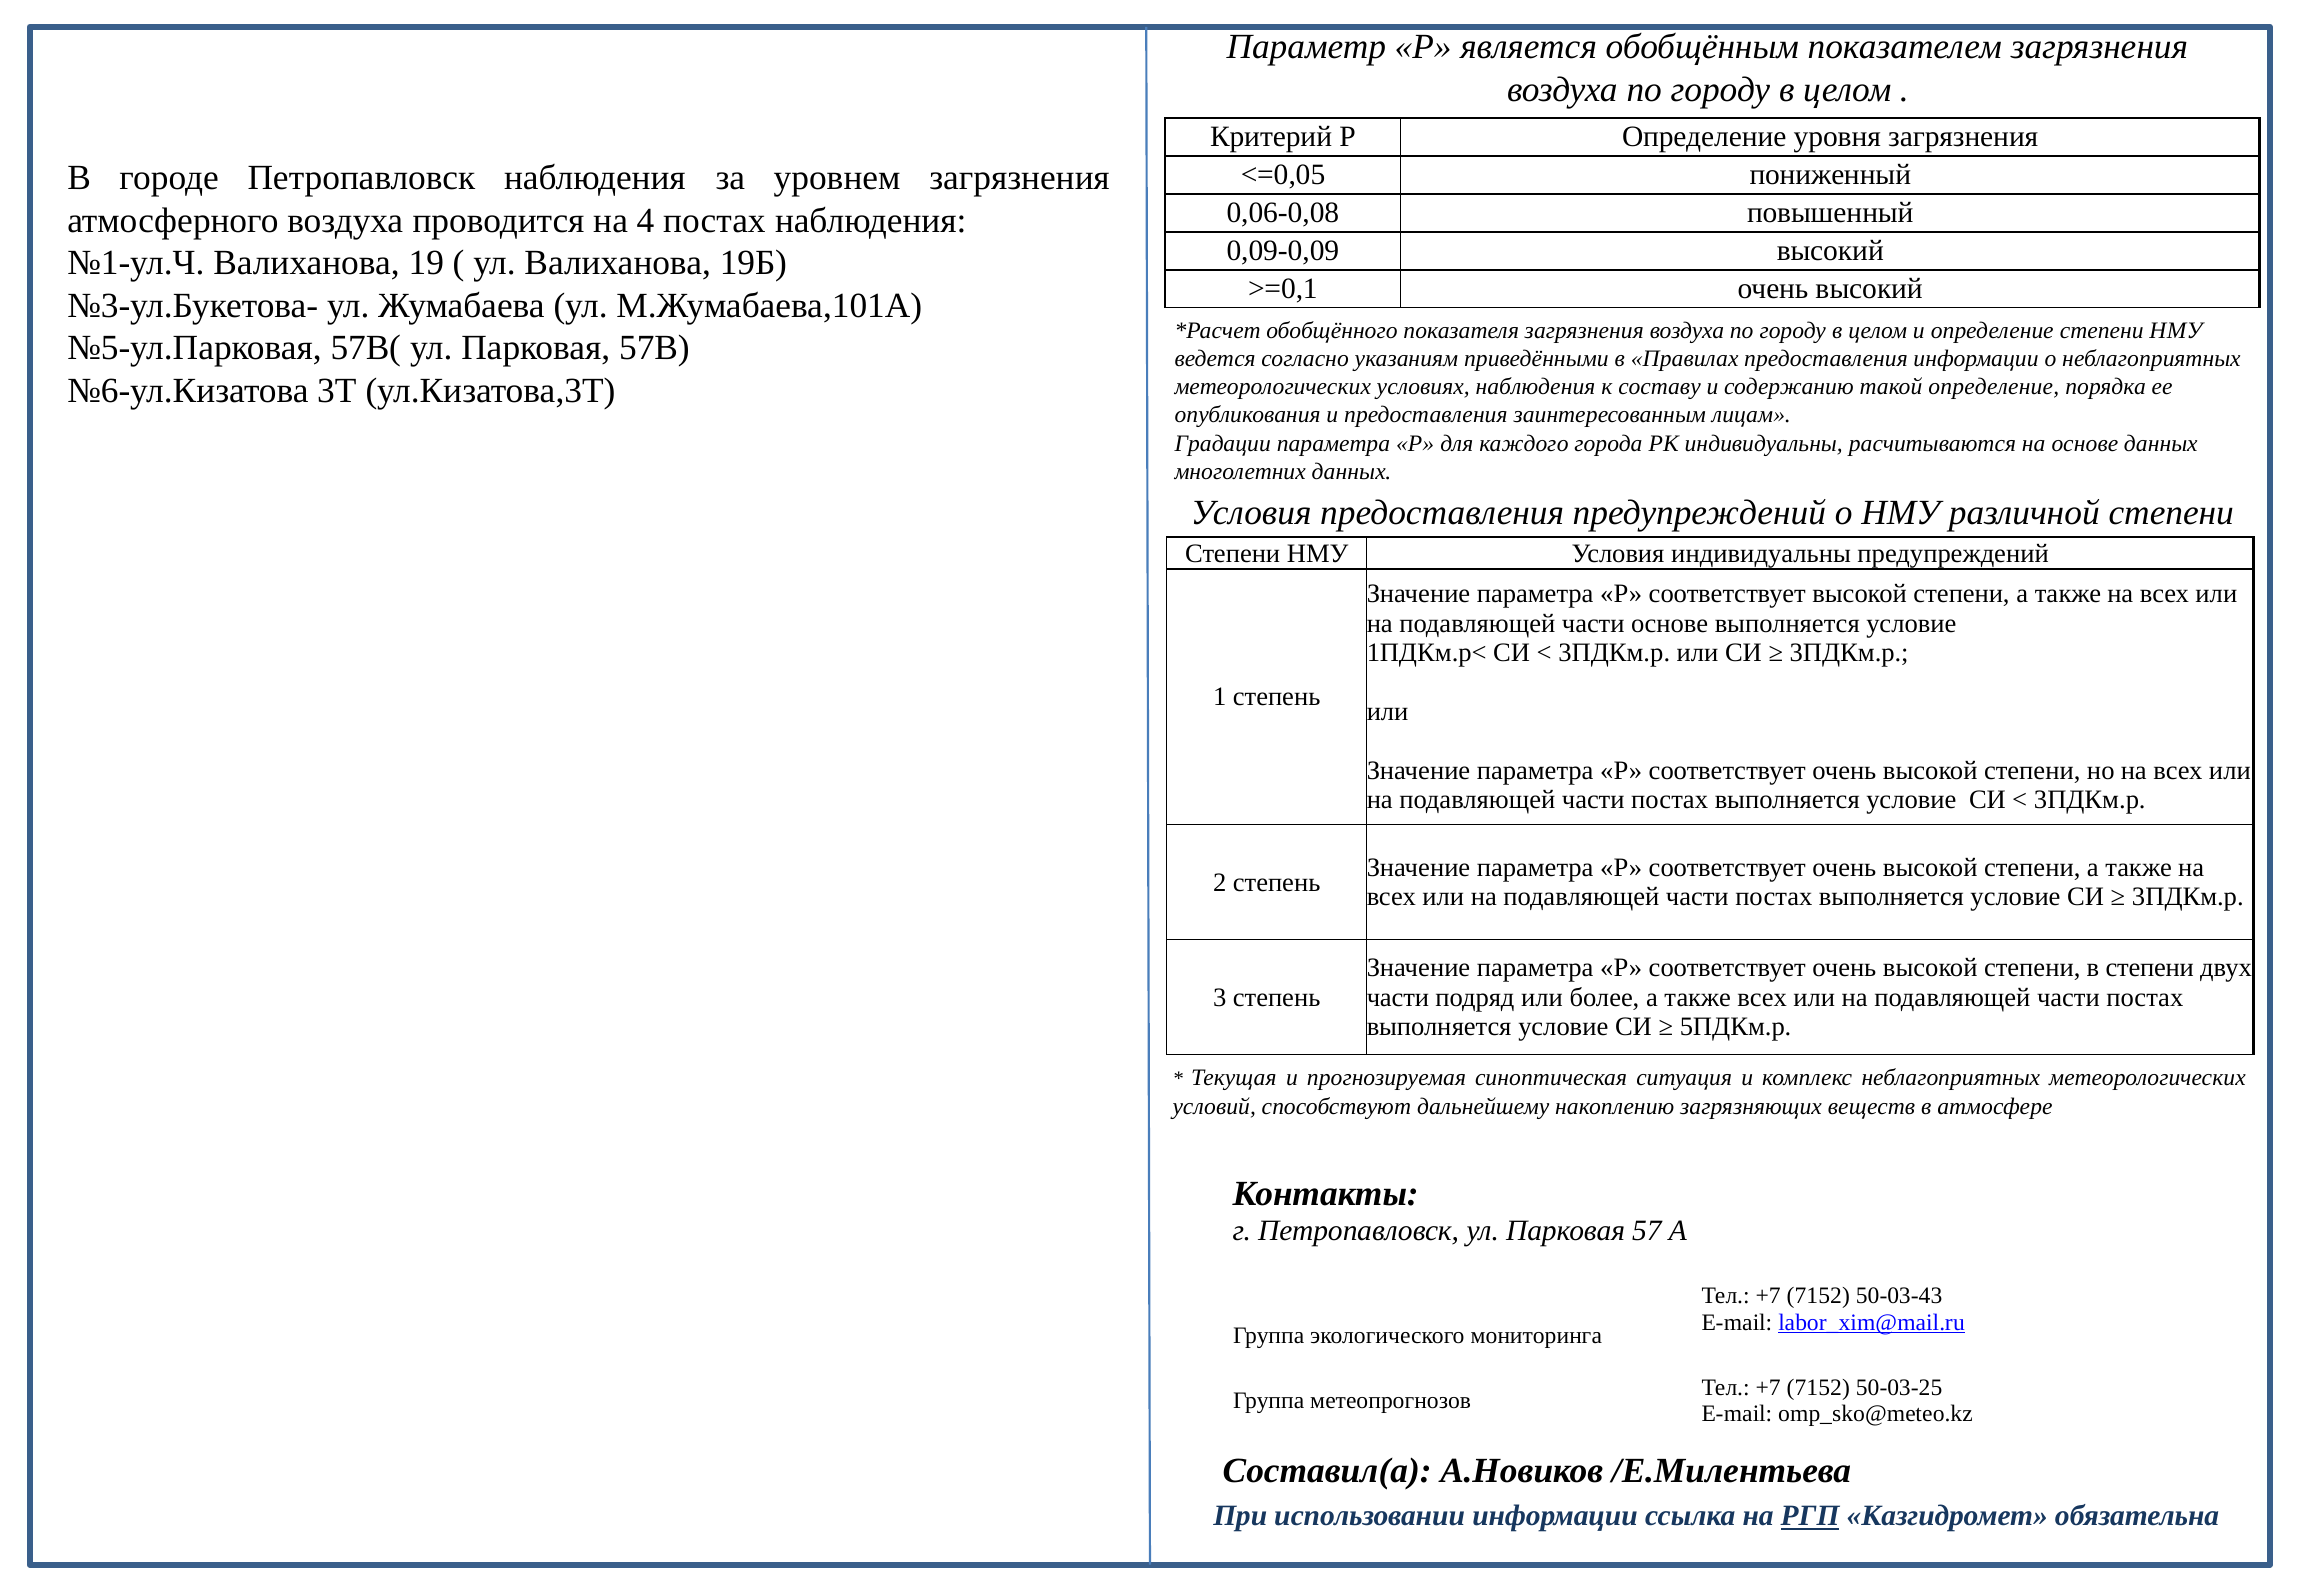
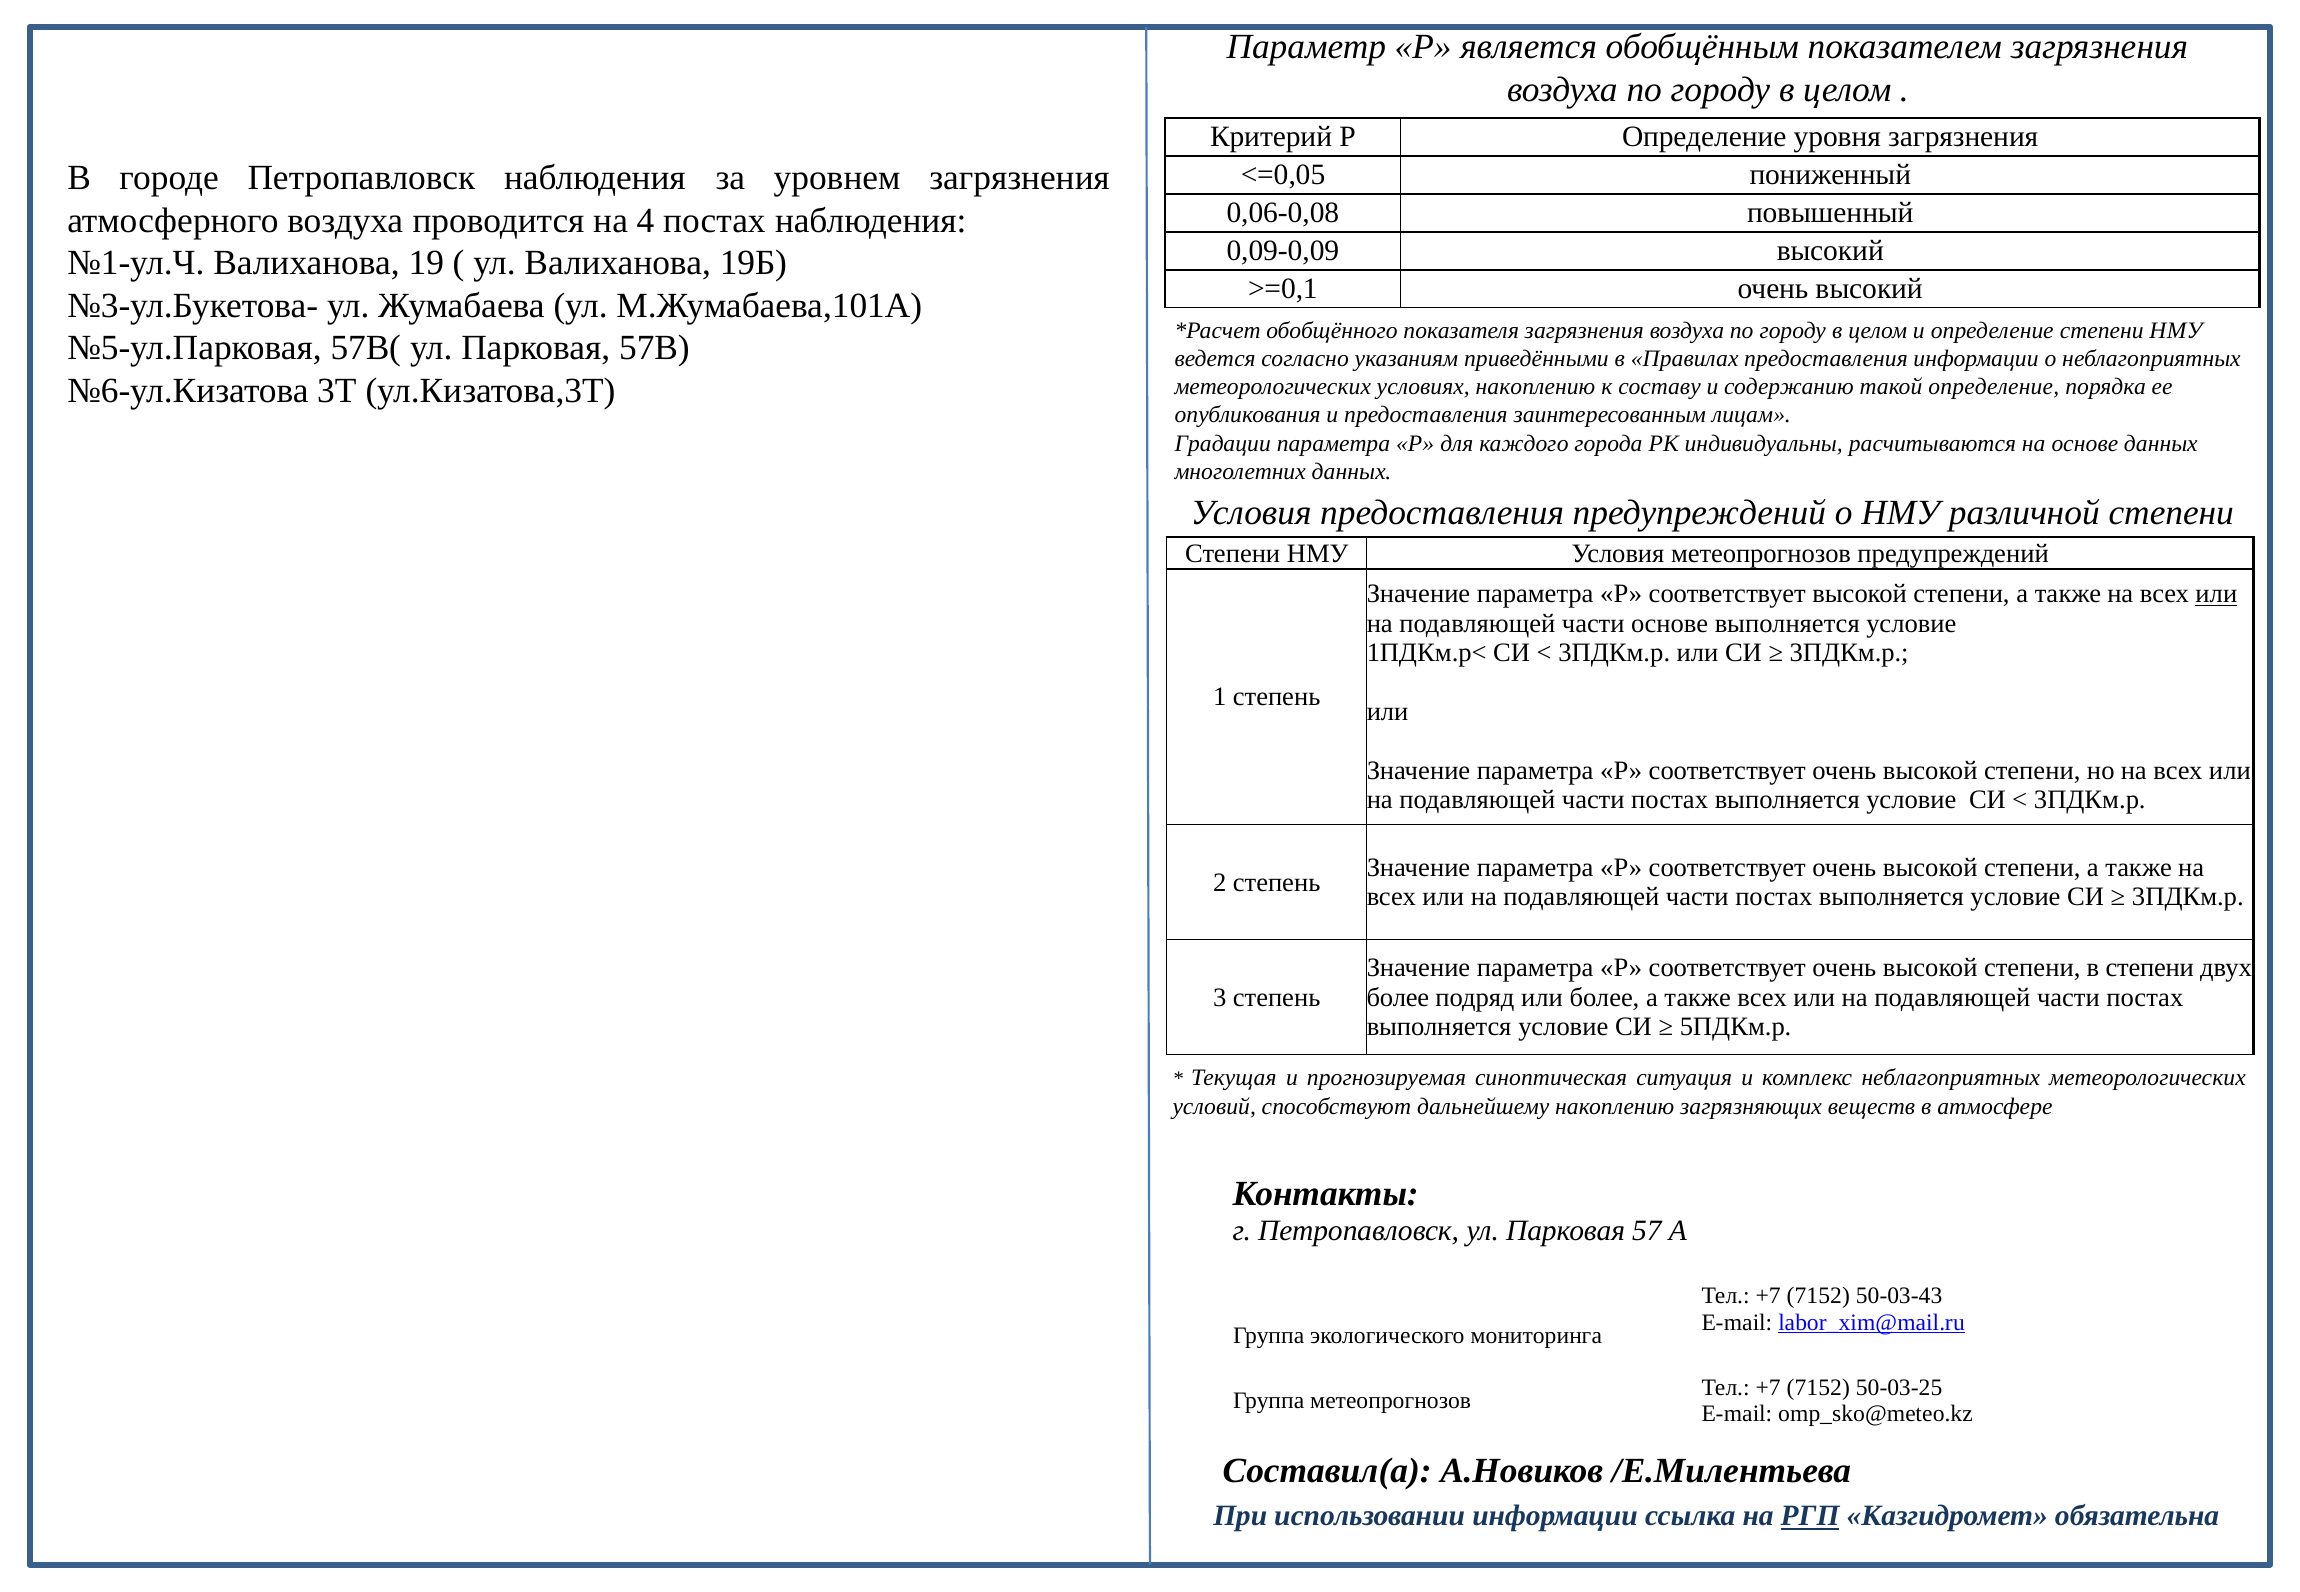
условиях наблюдения: наблюдения -> накоплению (1535, 387)
Условия индивидуальны: индивидуальны -> метеопрогнозов (1761, 553)
или underline: none -> present (2216, 594)
части: части -> более (1398, 998)
